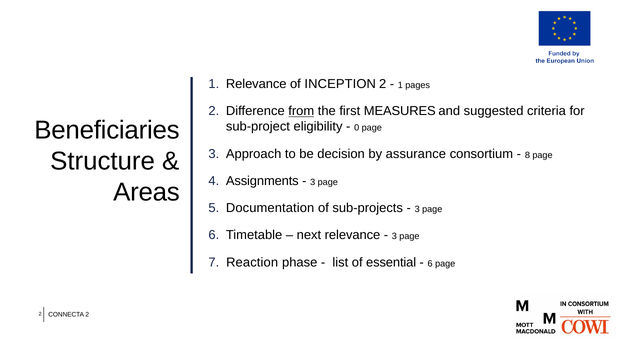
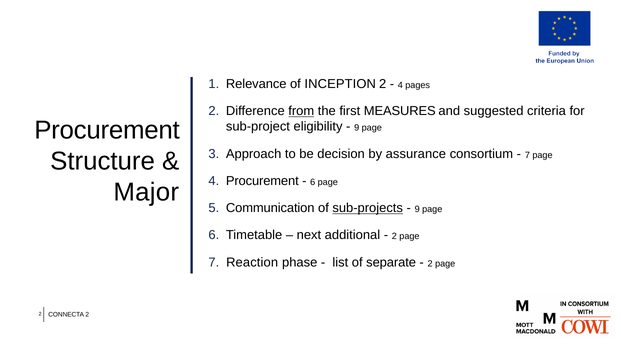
1: 1 -> 4 (400, 85)
Beneficiaries: Beneficiaries -> Procurement (107, 130)
0: 0 -> 9 (357, 128)
8: 8 -> 7 (527, 155)
Assignments: Assignments -> Procurement (262, 181)
3: 3 -> 6 (313, 182)
Areas: Areas -> Major (146, 192)
Documentation: Documentation -> Communication (270, 208)
sub-projects underline: none -> present (368, 208)
3: 3 -> 9 (417, 210)
next relevance: relevance -> additional (352, 235)
3: 3 -> 2 (394, 237)
essential: essential -> separate (391, 263)
6: 6 -> 2 (430, 264)
